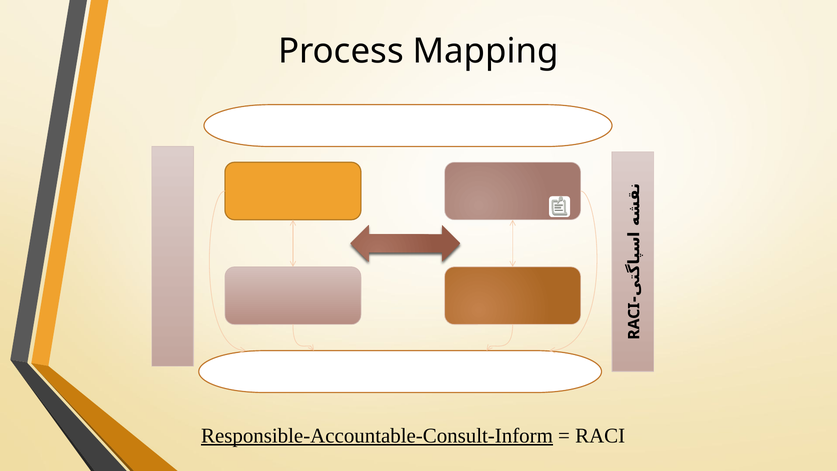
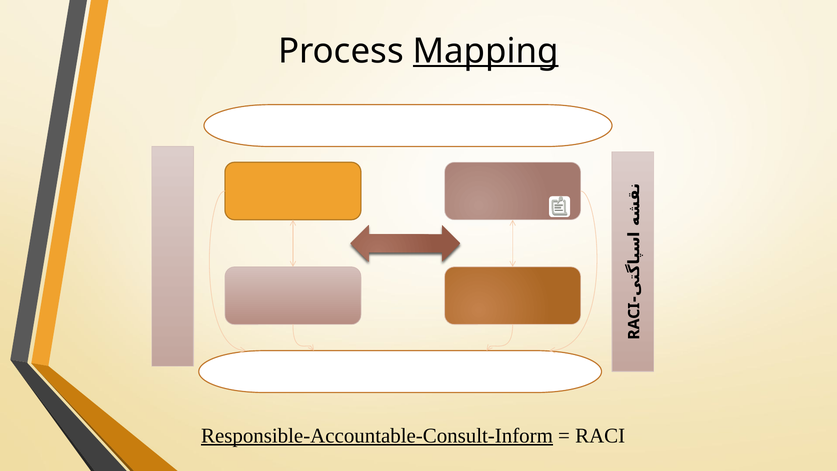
Mapping underline: none -> present (486, 51)
